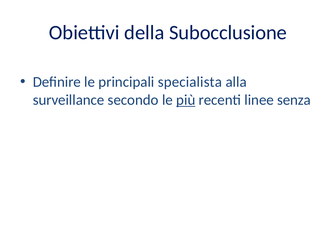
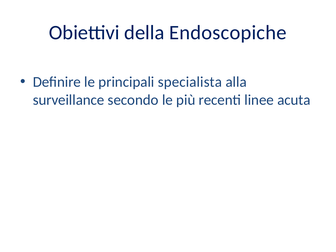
Subocclusione: Subocclusione -> Endoscopiche (228, 33)
più underline: present -> none (186, 100)
senza: senza -> acuta (294, 100)
